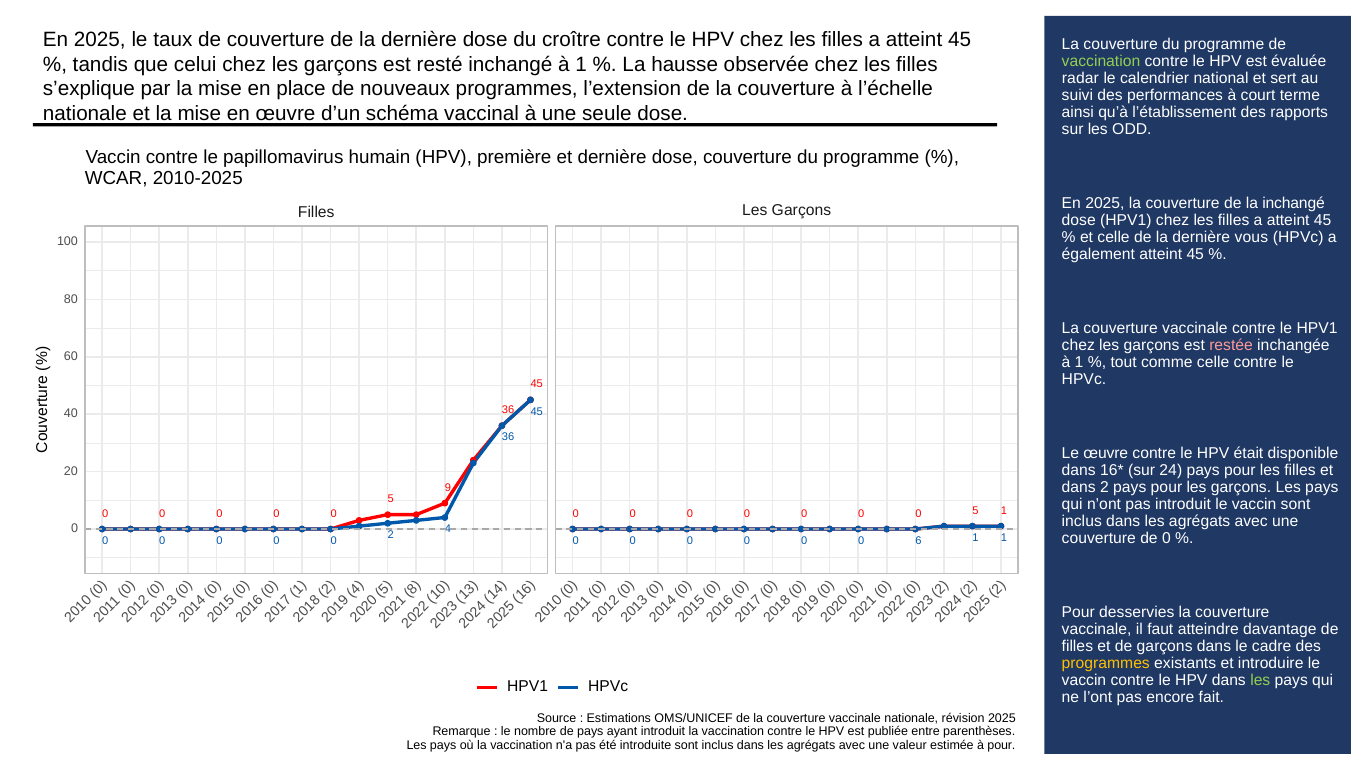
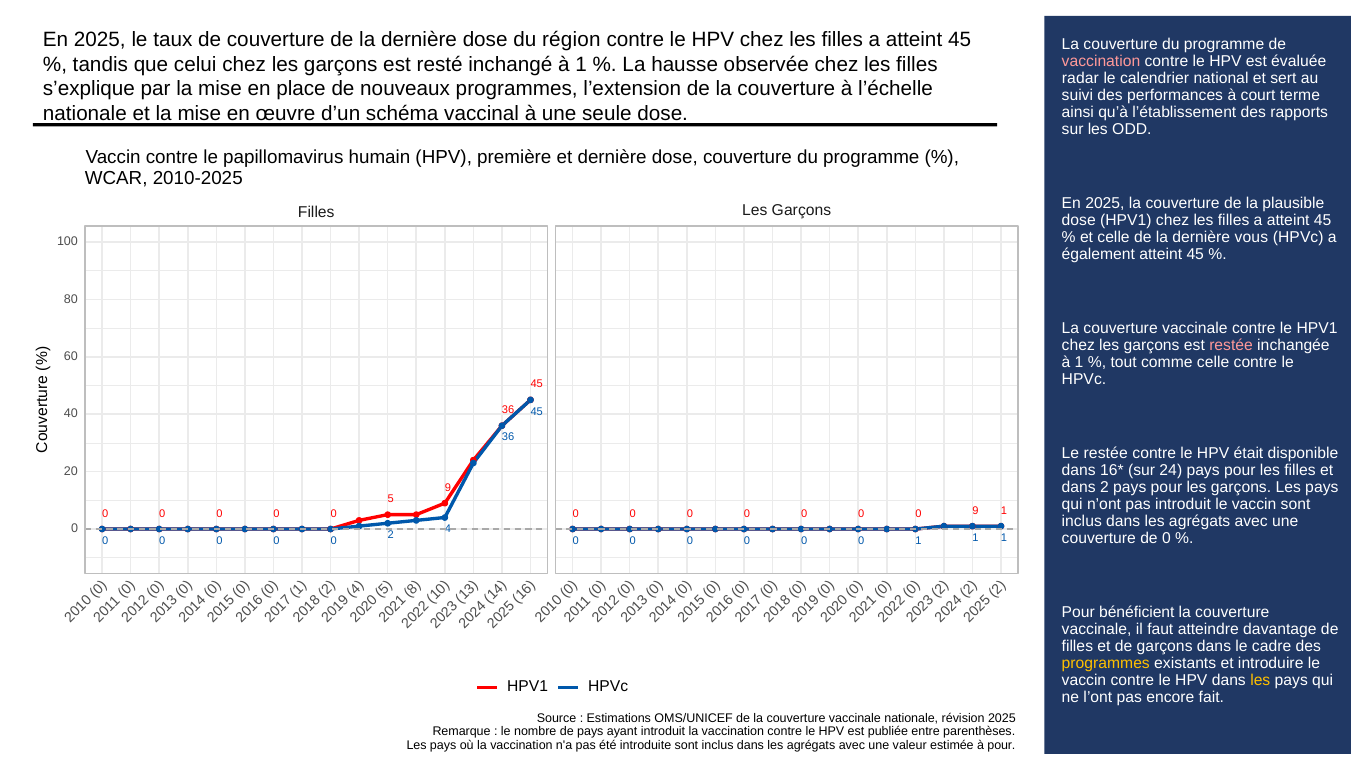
croître: croître -> région (571, 39)
vaccination colour: light green -> pink (1101, 61)
la inchangé: inchangé -> plausible (1293, 203)
Le œuvre: œuvre -> restée (1106, 453)
5: 5 -> 9 (976, 510)
0 0 6: 6 -> 1 (918, 540)
desservies: desservies -> bénéficient (1137, 612)
les colour: light green -> yellow (1260, 680)
